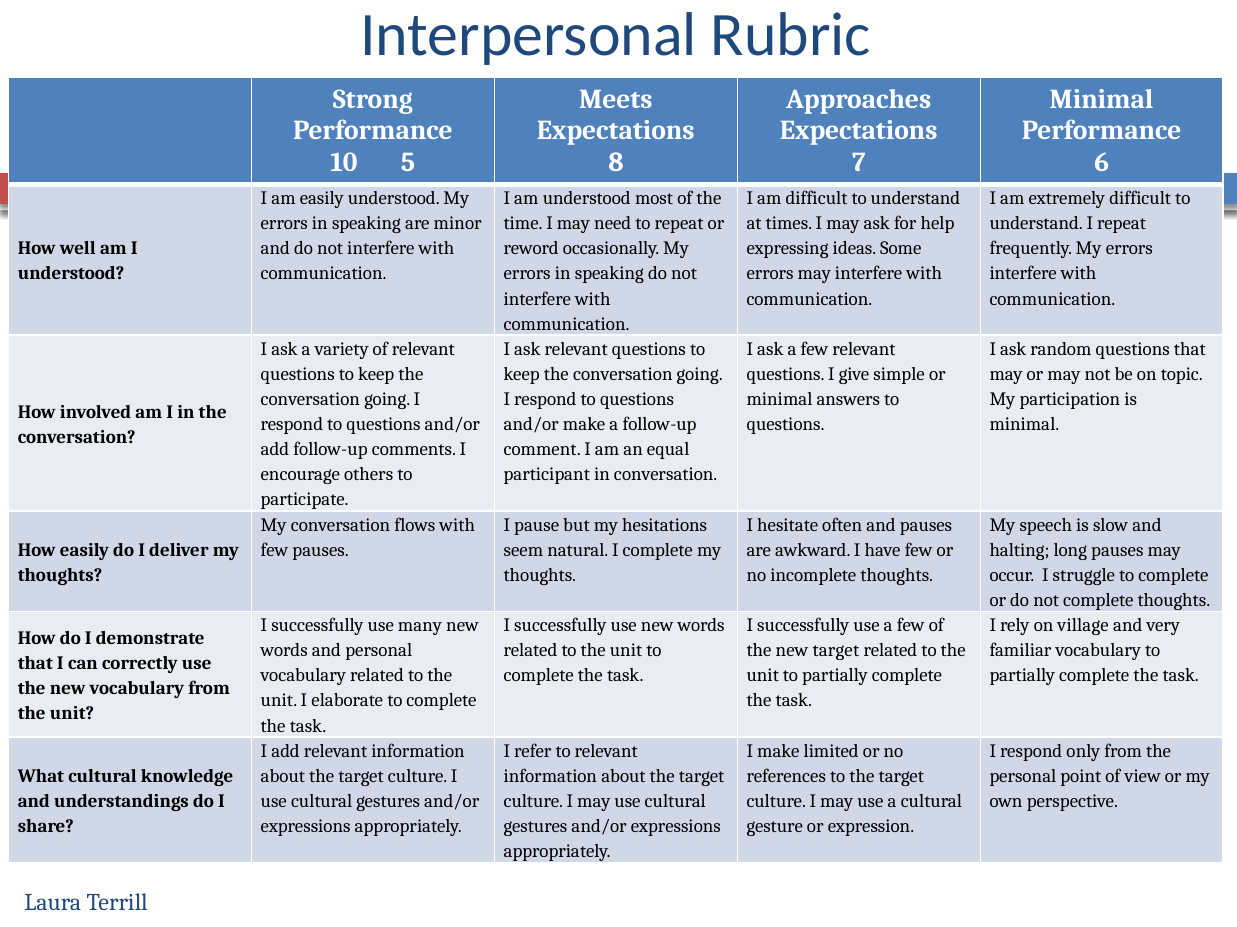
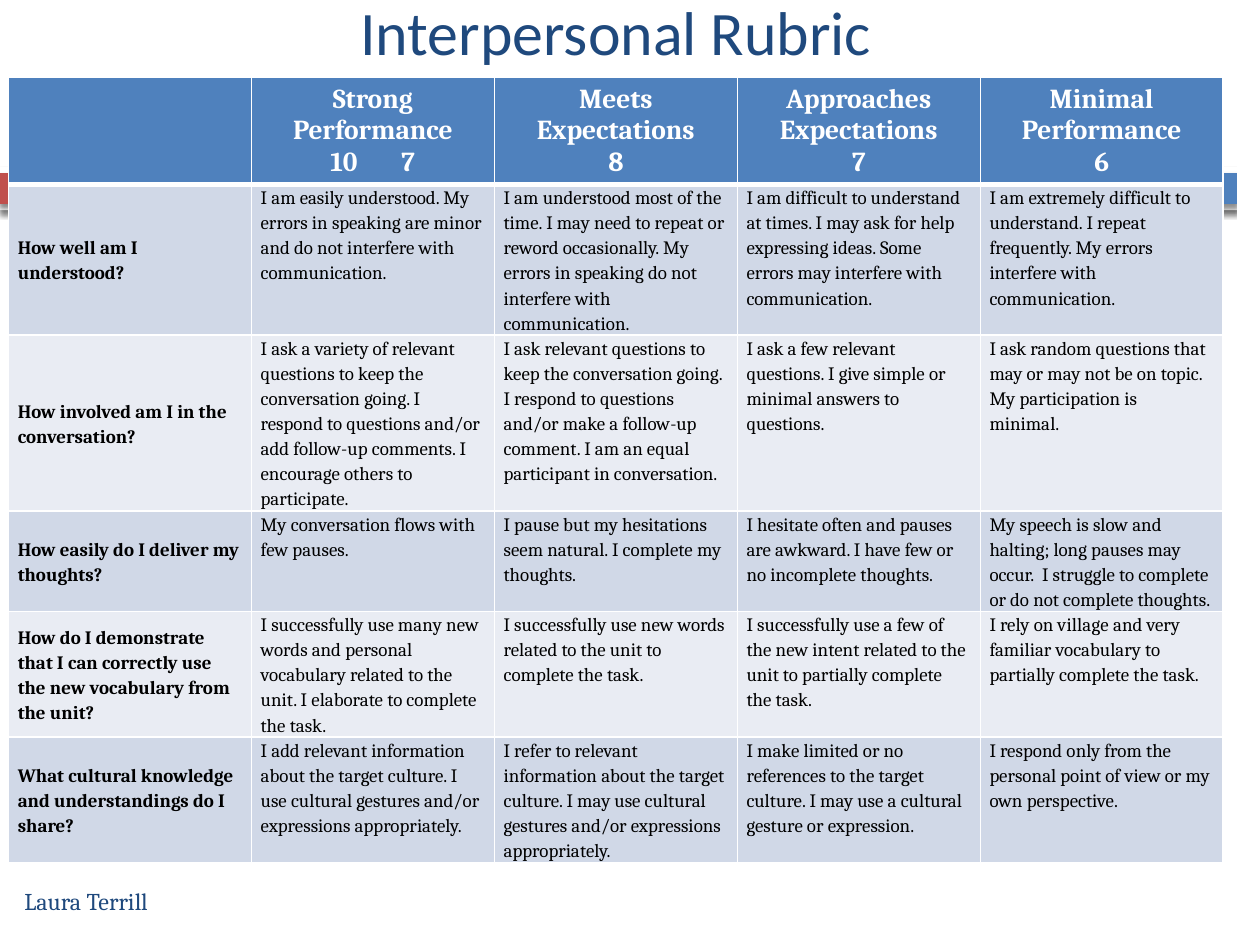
5: 5 -> 7 (408, 162)
new target: target -> intent (836, 651)
